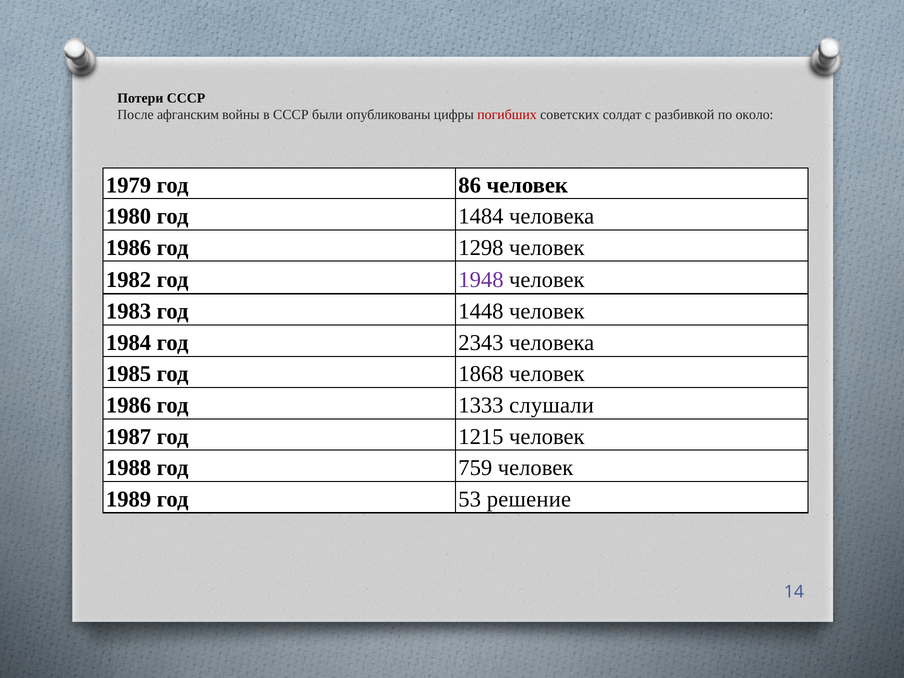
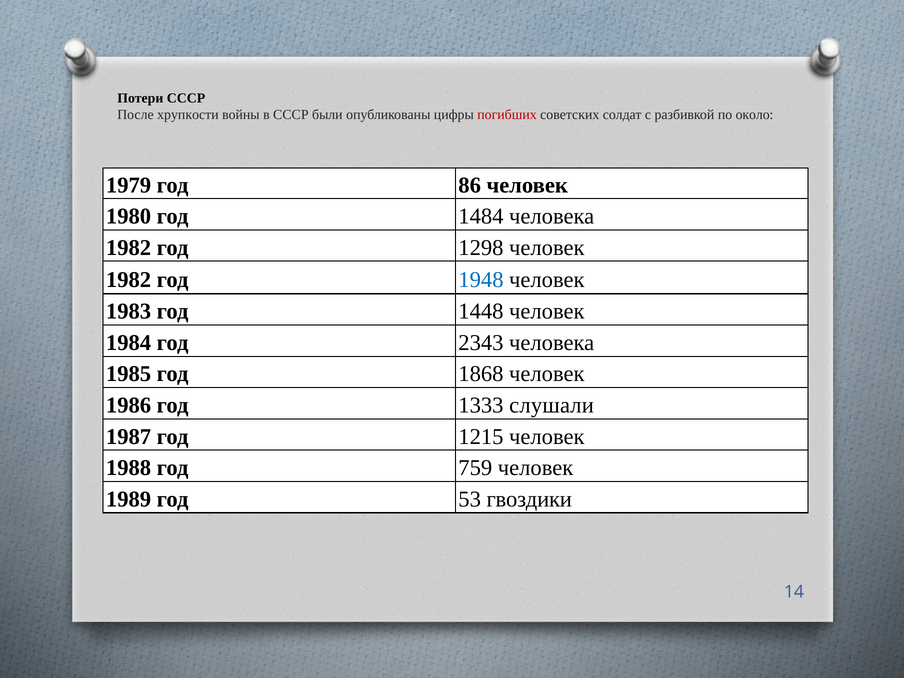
афганским: афганским -> хрупкости (188, 115)
1986: 1986 -> 1982 (129, 248)
1948 colour: purple -> blue (481, 280)
решение: решение -> гвоздики (529, 499)
